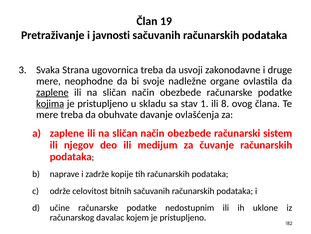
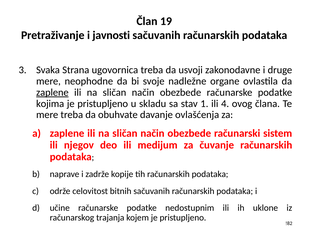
kojima underline: present -> none (50, 103)
8: 8 -> 4 (225, 103)
davalac: davalac -> trajanja (110, 217)
